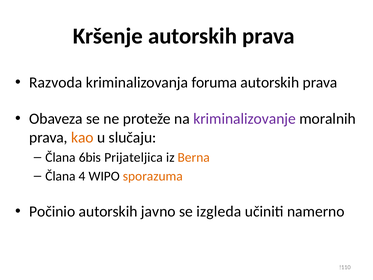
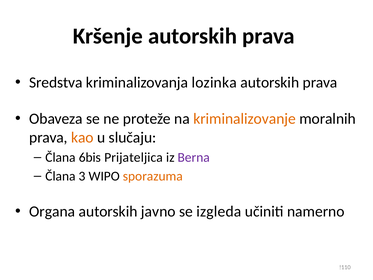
Razvoda: Razvoda -> Sredstva (56, 82)
foruma: foruma -> lozinka (214, 82)
kriminalizovanje colour: purple -> orange (245, 119)
Berna colour: orange -> purple (194, 157)
4: 4 -> 3 (82, 176)
Počinio: Počinio -> Organa (52, 211)
